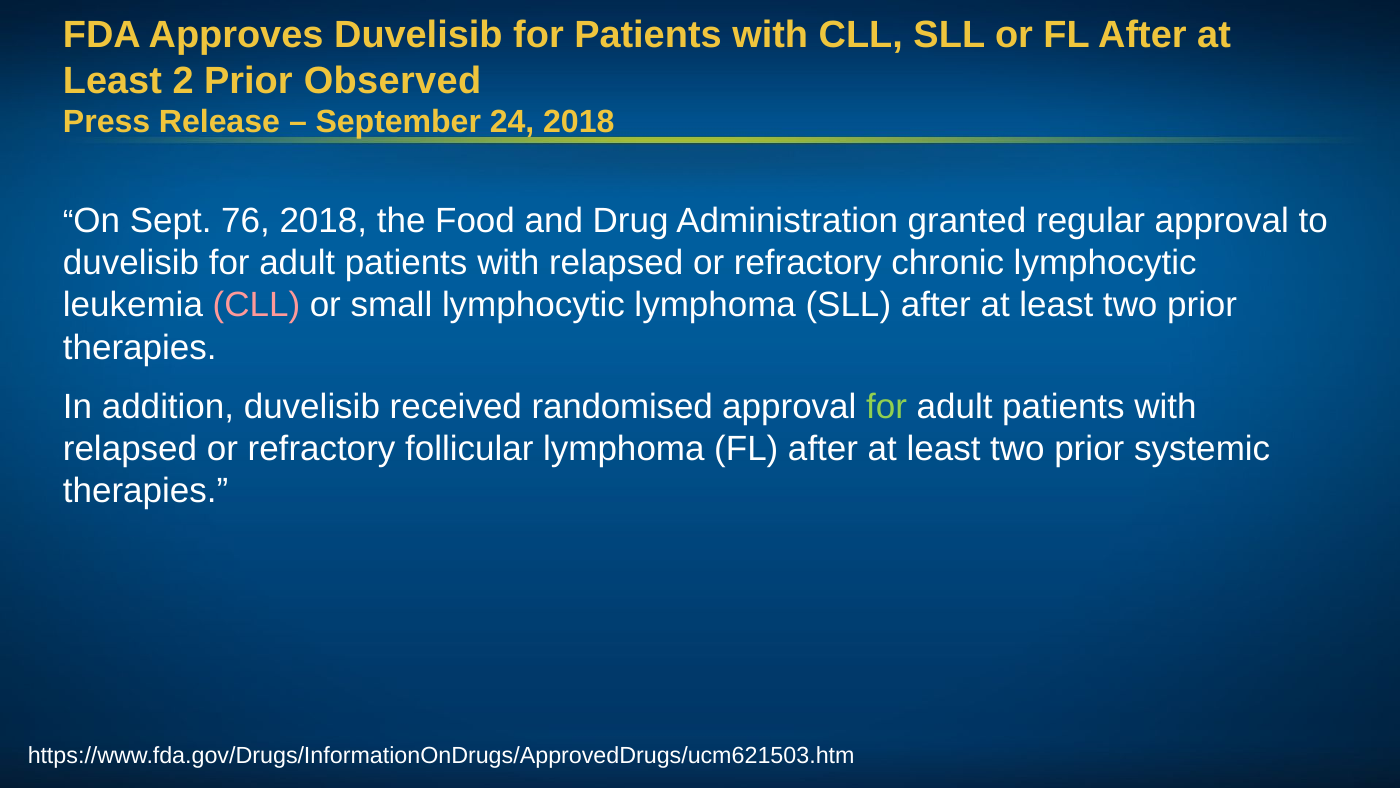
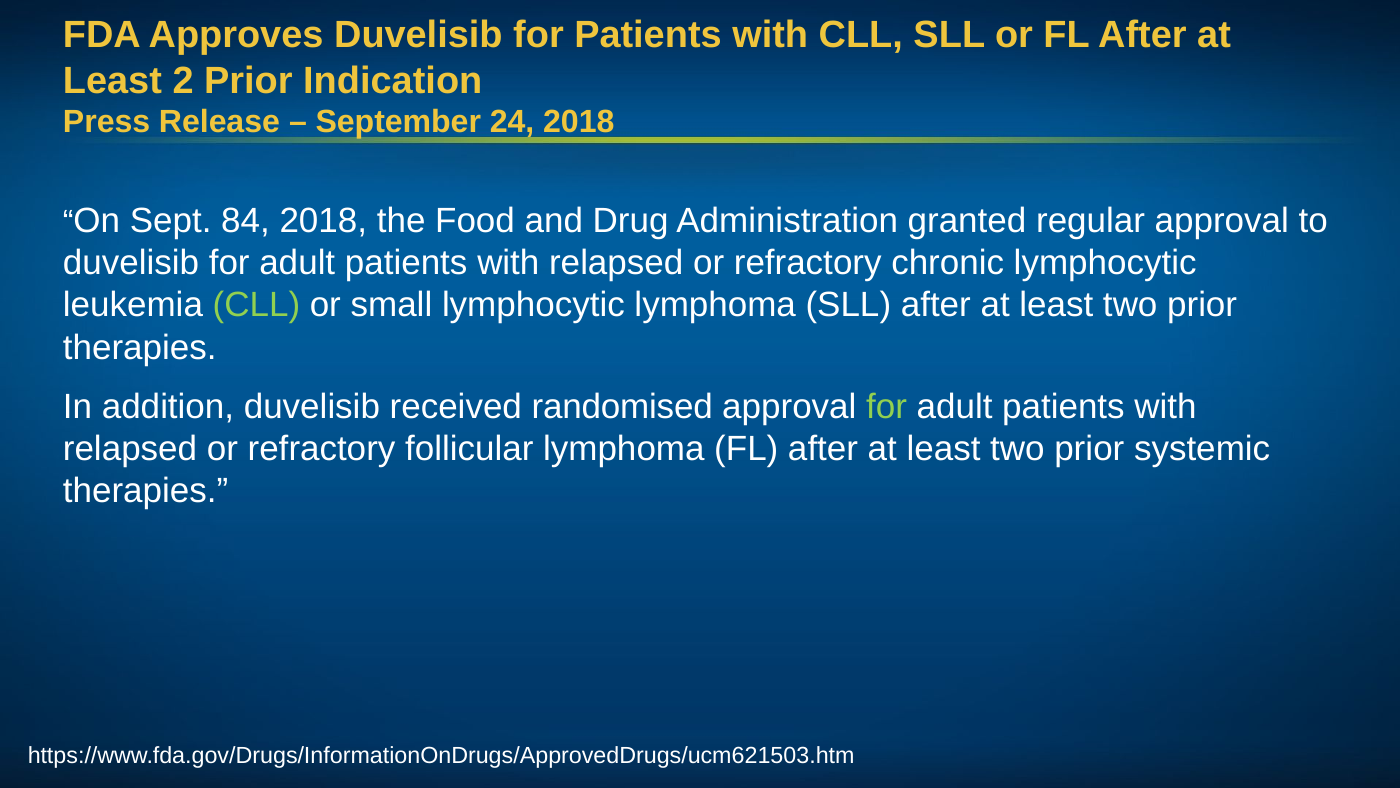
Observed: Observed -> Indication (393, 81)
76: 76 -> 84 (245, 221)
CLL colour: pink -> light green (256, 305)
